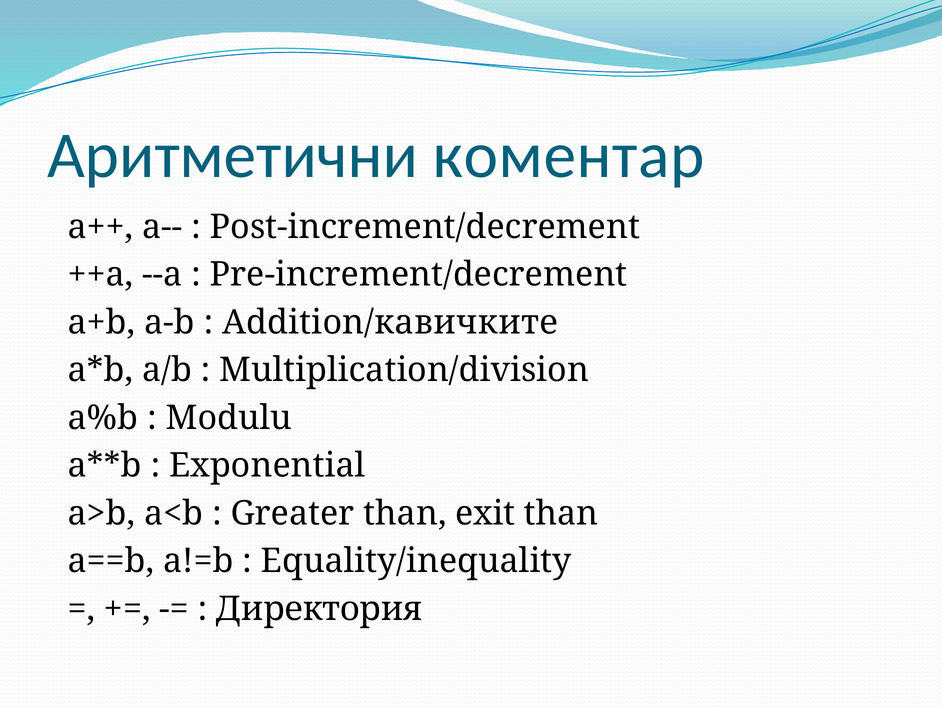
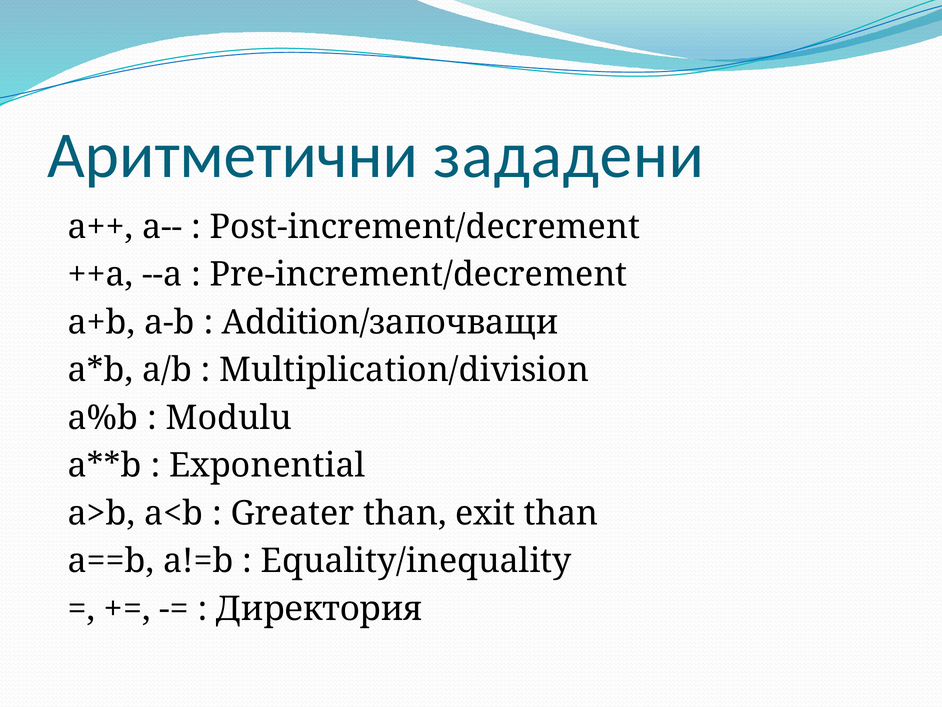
коментар: коментар -> зададени (569, 156)
Addition/кавичките: Addition/кавичките -> Addition/започващи (390, 322)
